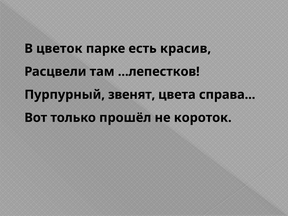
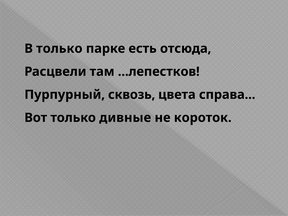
В цветок: цветок -> только (59, 49)
красив: красив -> отсюда (186, 49)
звенят: звенят -> сквозь (132, 95)
прошёл: прошёл -> дивные (125, 118)
